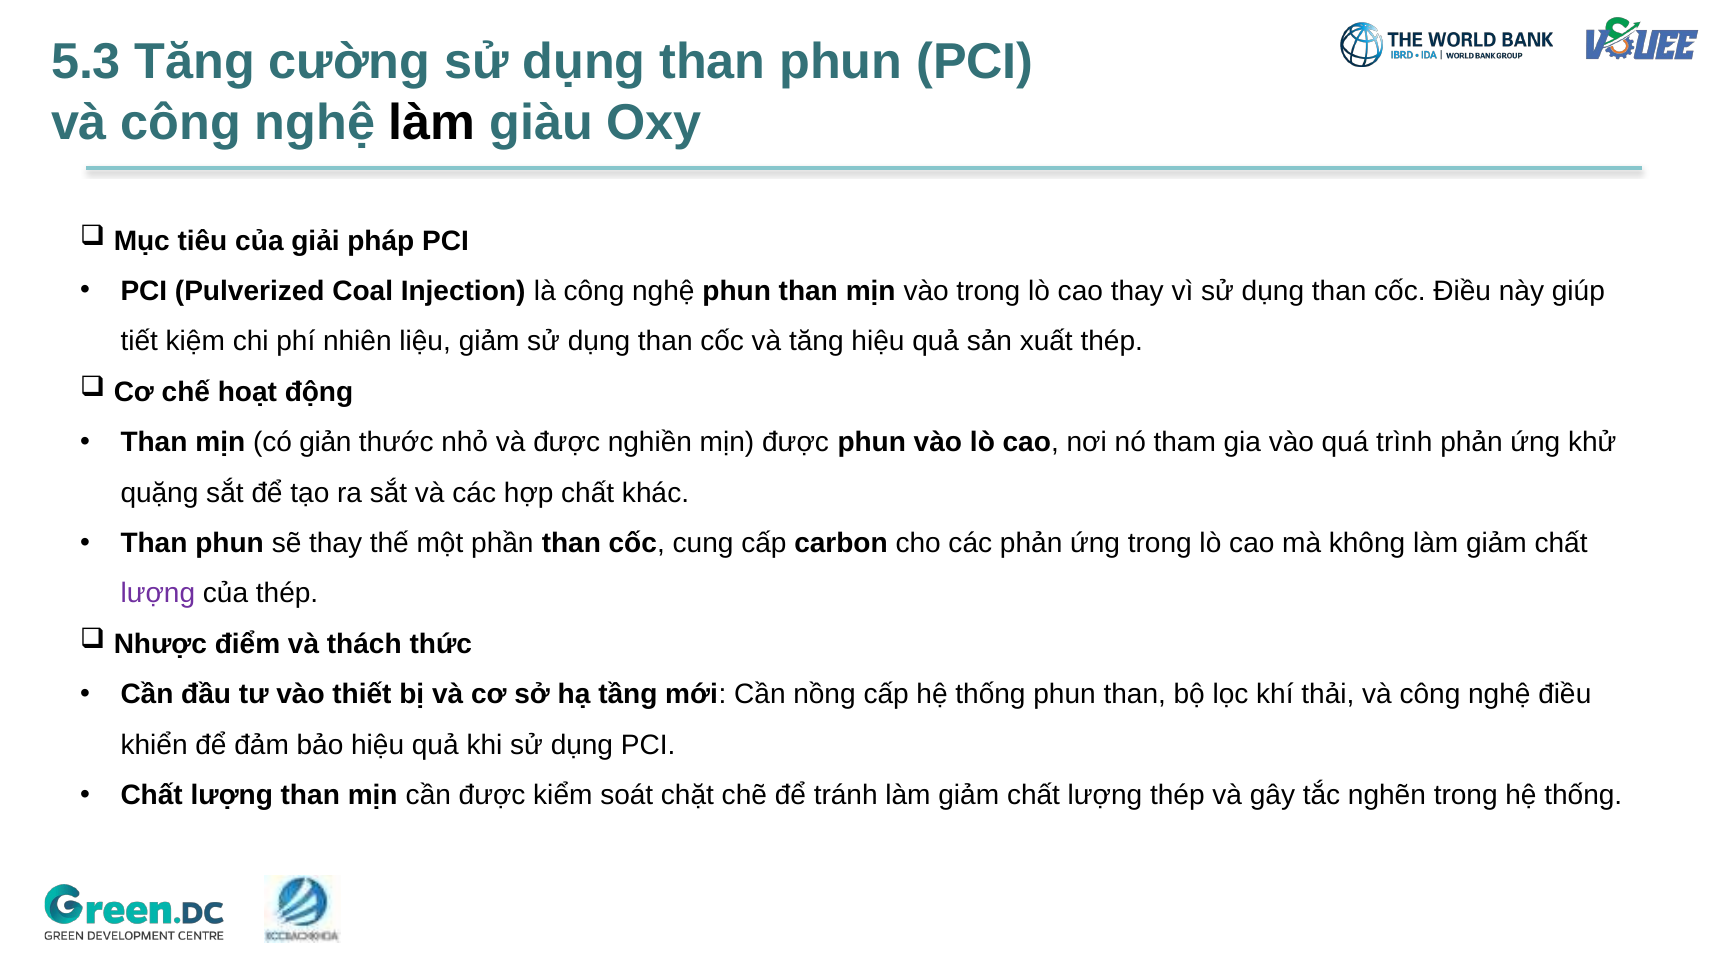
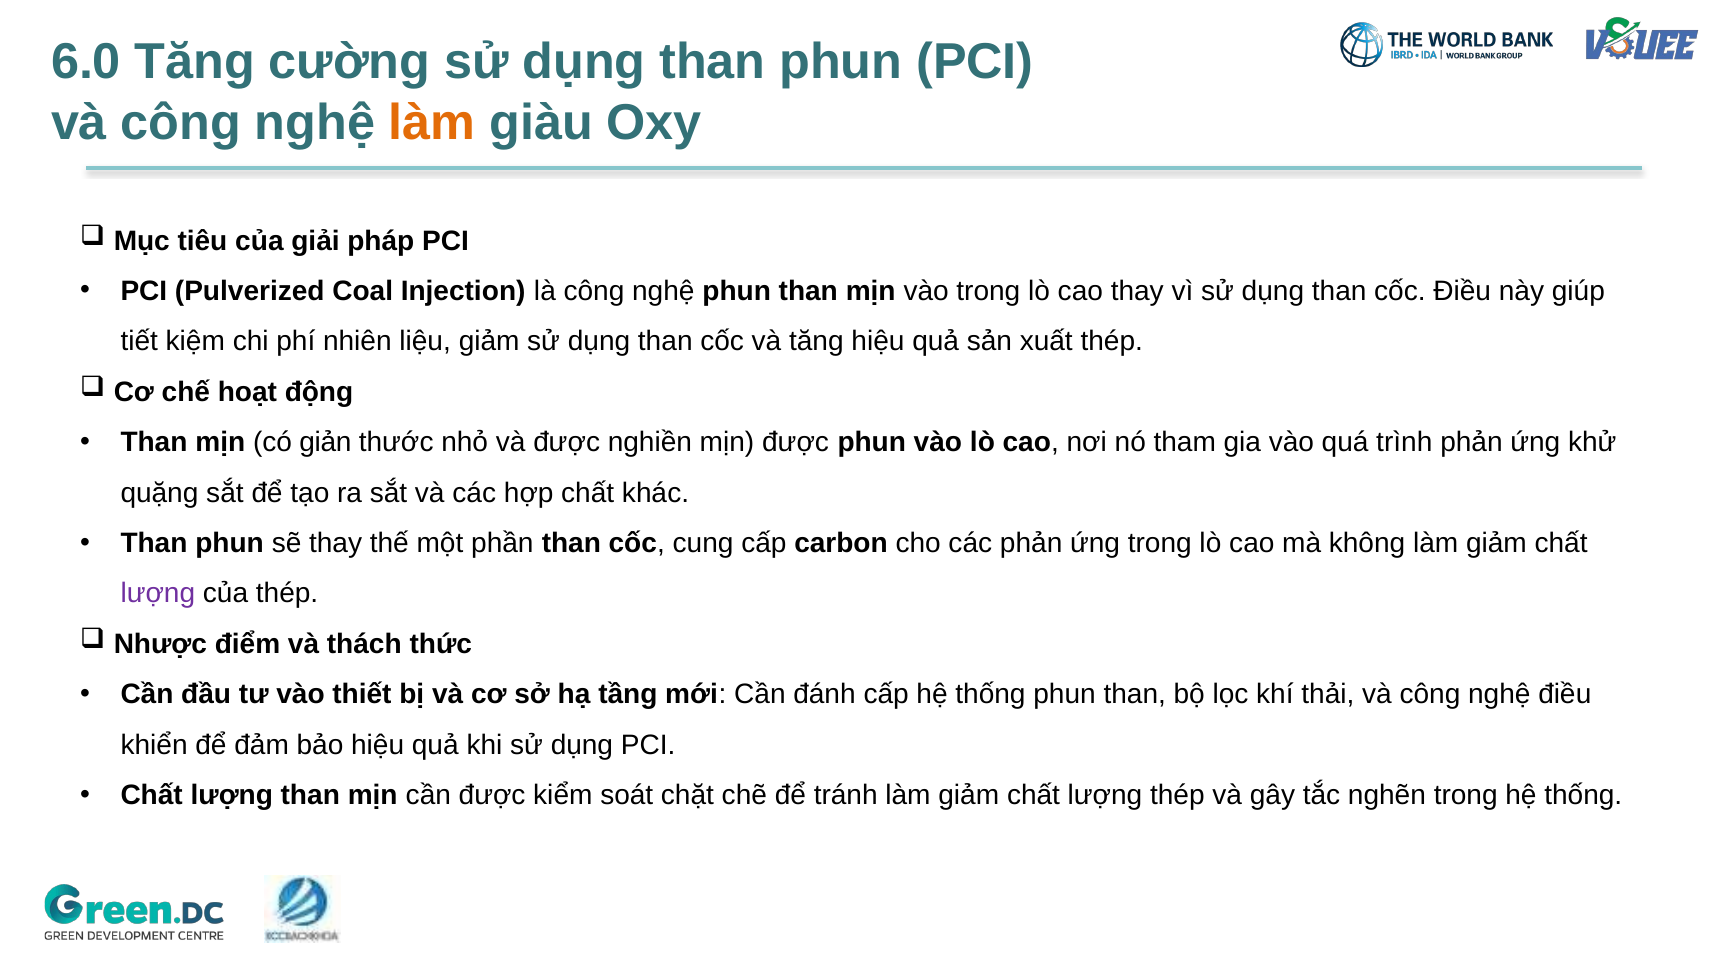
5.3: 5.3 -> 6.0 (86, 62)
làm colour: black -> orange (432, 123)
nồng: nồng -> đánh (824, 694)
